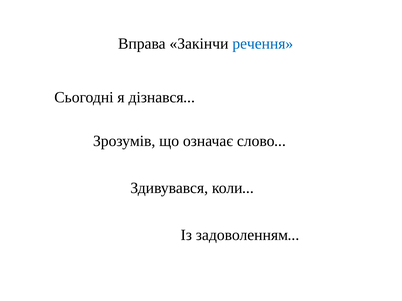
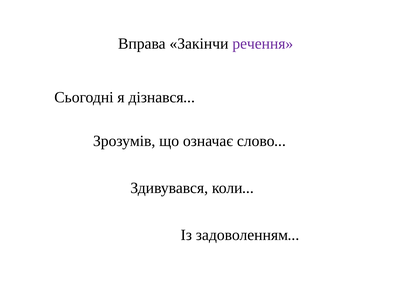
речення colour: blue -> purple (263, 44)
